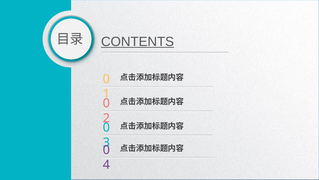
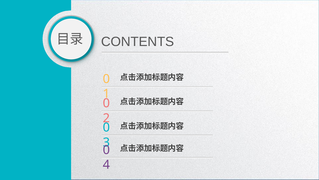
CONTENTS underline: present -> none (138, 42)
